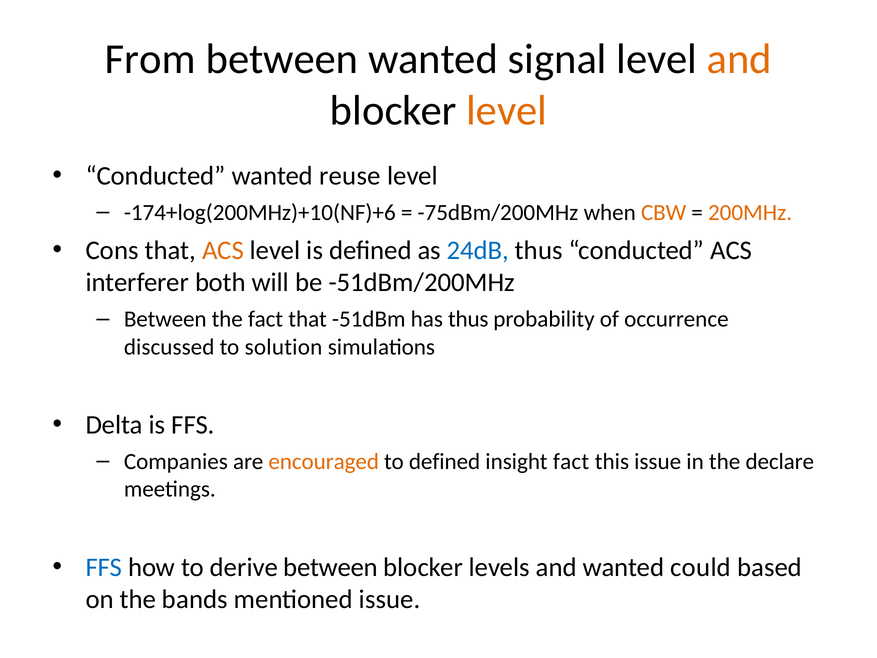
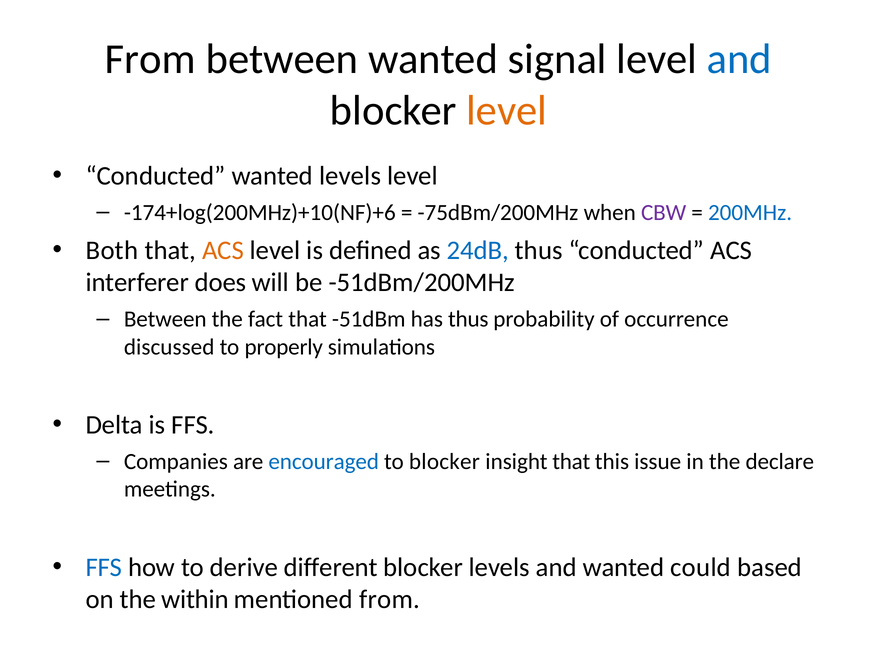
and colour: orange -> blue (739, 59)
wanted reuse: reuse -> levels (350, 176)
CBW colour: orange -> purple (664, 212)
200MHz colour: orange -> blue (750, 212)
Cons: Cons -> Both (112, 250)
both: both -> does (220, 283)
solution: solution -> properly (284, 347)
encouraged colour: orange -> blue (324, 461)
to defined: defined -> blocker (444, 461)
insight fact: fact -> that (571, 461)
derive between: between -> different (331, 567)
bands: bands -> within (195, 599)
mentioned issue: issue -> from (390, 599)
